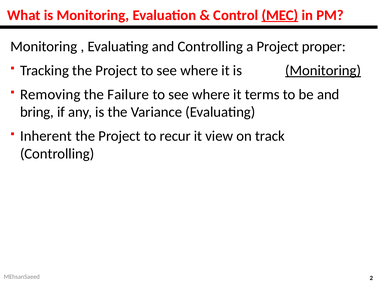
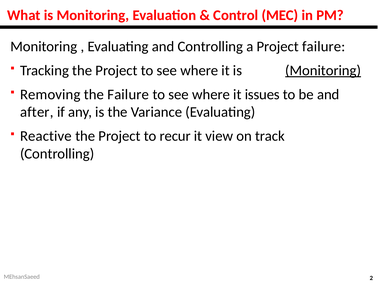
MEC underline: present -> none (280, 15)
Project proper: proper -> failure (324, 46)
terms: terms -> issues (262, 94)
bring: bring -> after (37, 112)
Inherent: Inherent -> Reactive (46, 136)
